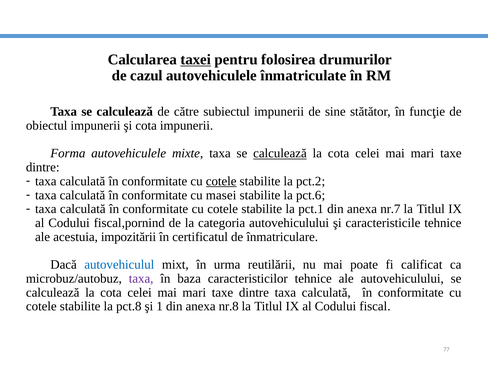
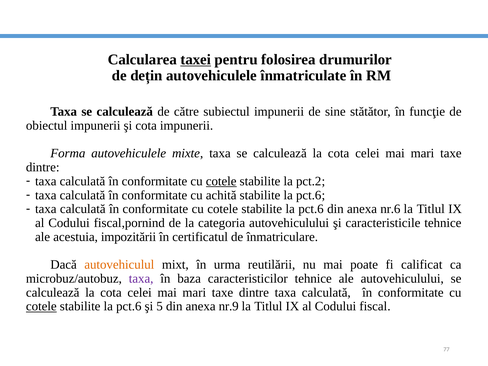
cazul: cazul -> dețin (146, 76)
calculează underline: present -> none (280, 153)
masei: masei -> achită (221, 195)
pct.1: pct.1 -> pct.6 (311, 209)
nr.7: nr.7 -> nr.6 (390, 209)
autovehiculul colour: blue -> orange (119, 265)
cotele underline: none -> present (41, 306)
pct.8: pct.8 -> pct.6 (129, 306)
1: 1 -> 5 (160, 306)
nr.8: nr.8 -> nr.9 (229, 306)
